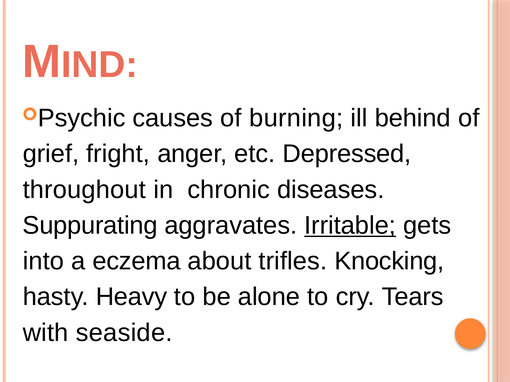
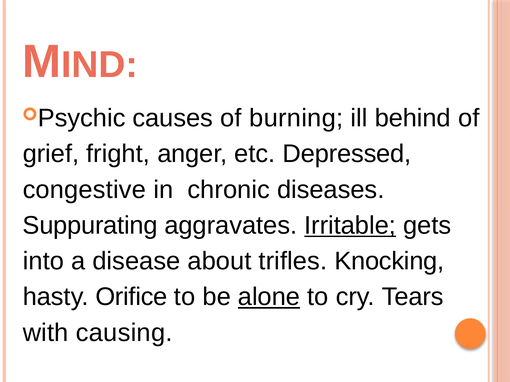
throughout: throughout -> congestive (84, 190)
eczema: eczema -> disease (136, 262)
Heavy: Heavy -> Orifice (131, 297)
alone underline: none -> present (269, 297)
seaside: seaside -> causing (124, 333)
